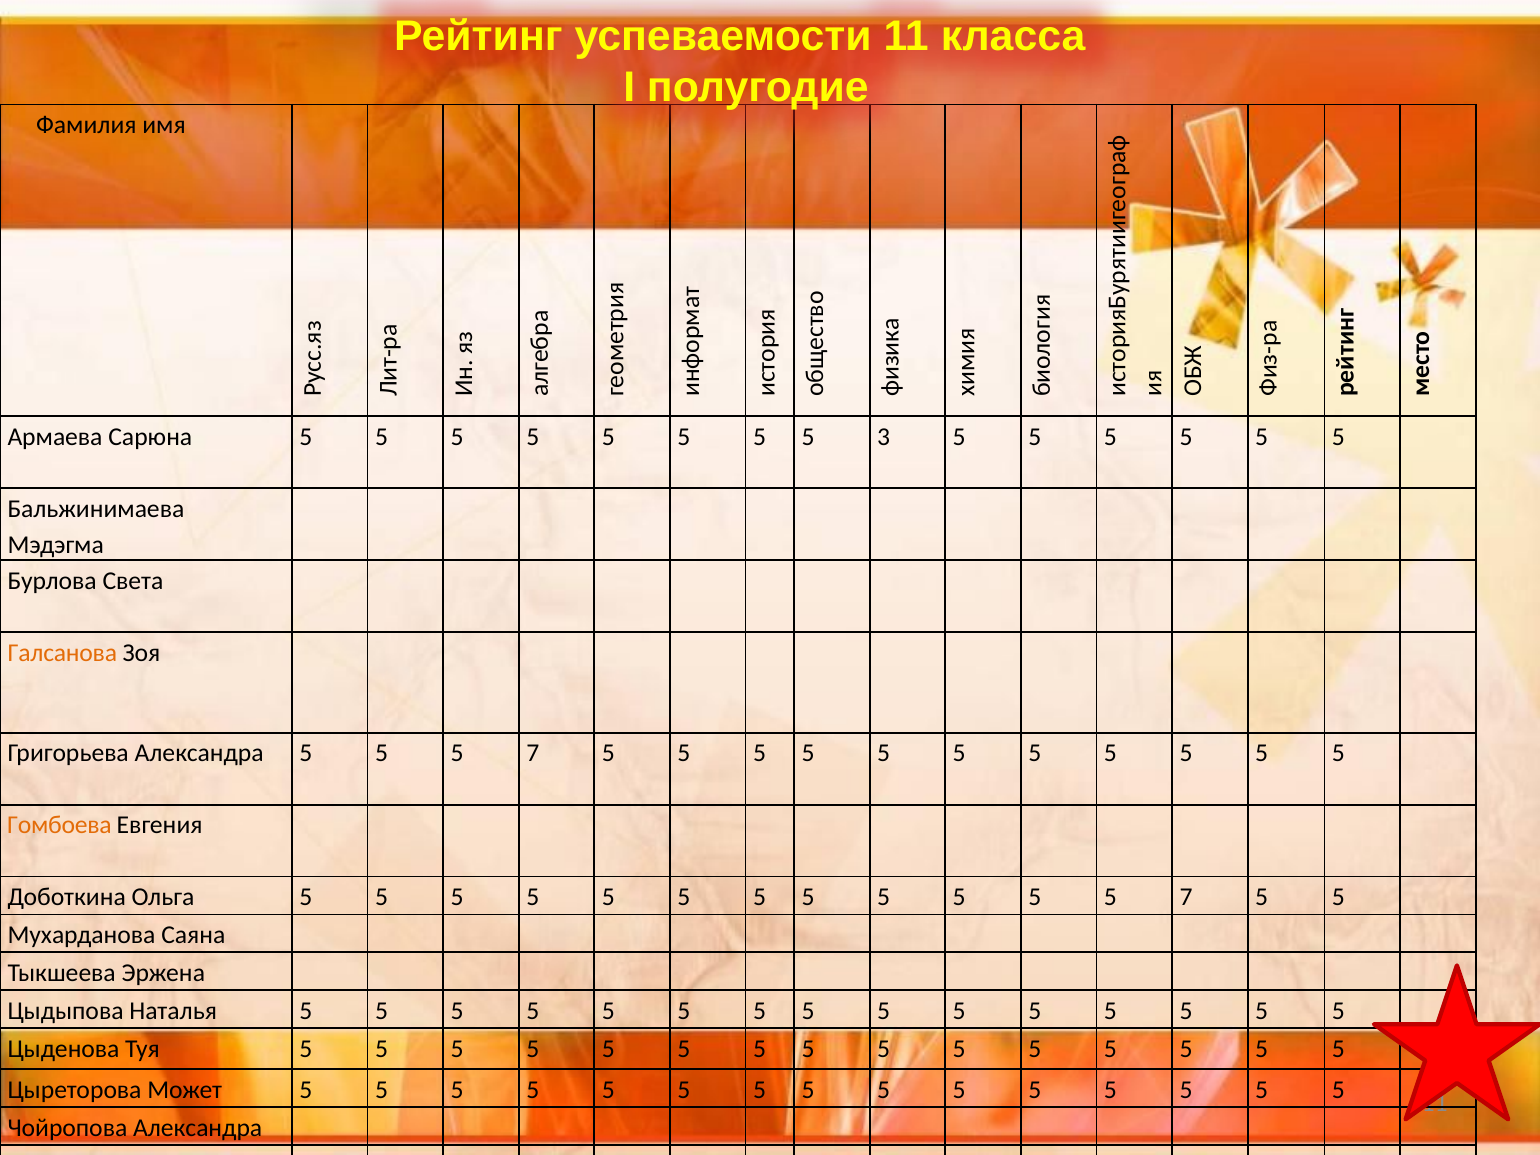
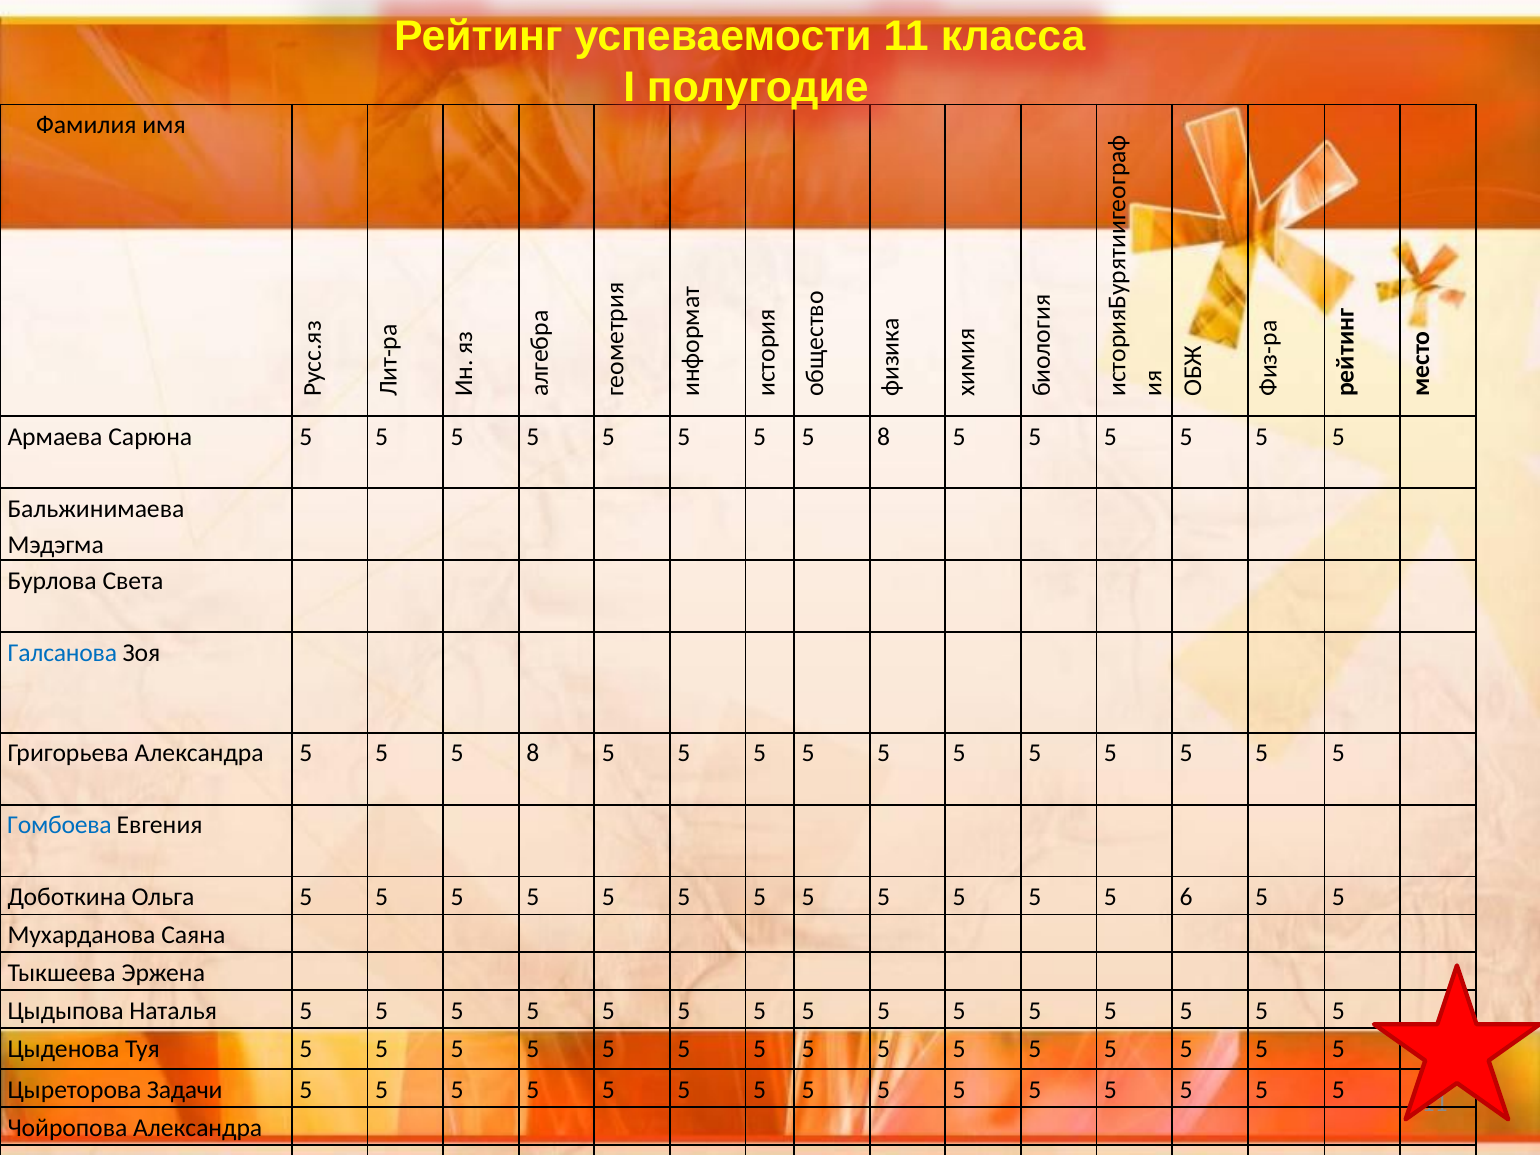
3: 3 -> 8 (884, 437)
Галсанова colour: orange -> blue (62, 653)
7: 7 -> 8 (533, 753)
Гомбоева colour: orange -> blue (59, 825)
7: 7 -> 6 (1186, 897)
Может: Может -> Задачи (185, 1090)
